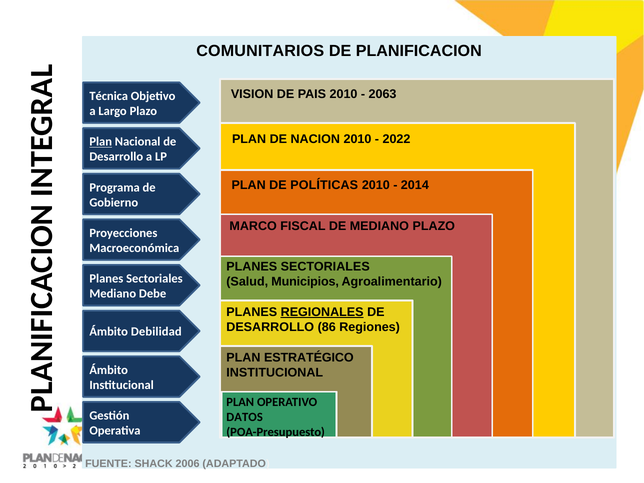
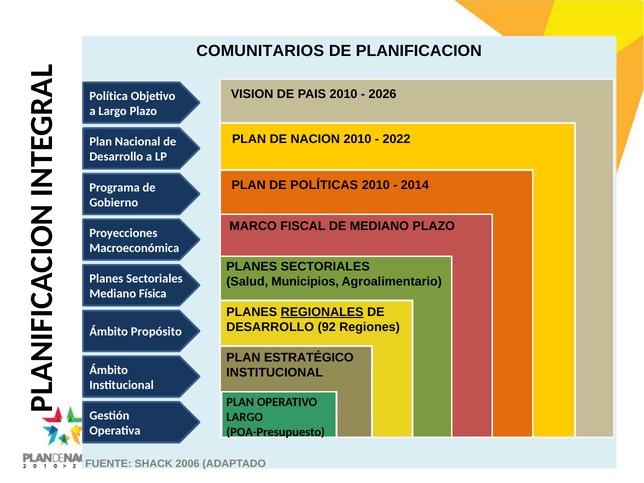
2063: 2063 -> 2026 (383, 94)
Técnica: Técnica -> Política (109, 96)
Plan underline: present -> none (101, 142)
Debe: Debe -> Física (153, 294)
86: 86 -> 92 (327, 327)
Debilidad: Debilidad -> Propósito (156, 332)
DATOS: DATOS -> LARGO (245, 417)
